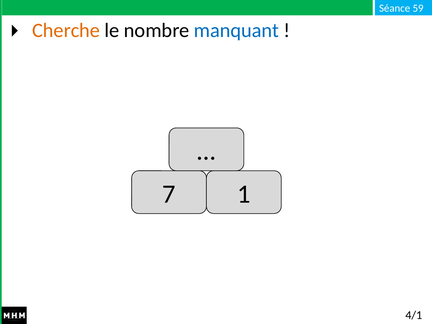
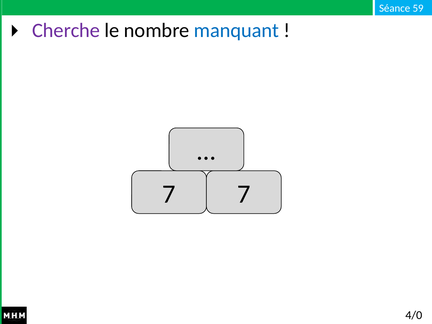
Cherche colour: orange -> purple (66, 30)
7 1: 1 -> 7 (244, 194)
4/1: 4/1 -> 4/0 (414, 315)
